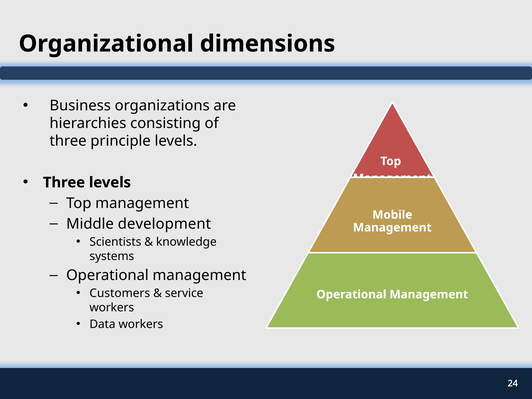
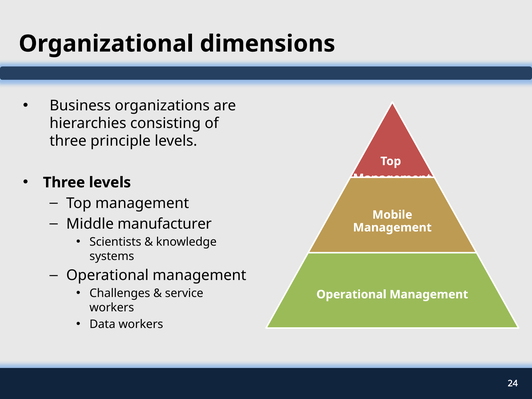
development: development -> manufacturer (165, 224)
Customers: Customers -> Challenges (120, 293)
